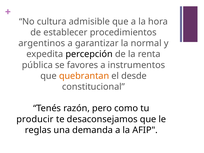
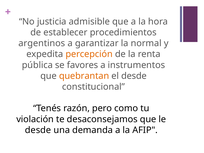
cultura: cultura -> justicia (52, 22)
percepción colour: black -> orange (89, 54)
producir: producir -> violación (35, 119)
reglas: reglas -> desde (38, 130)
